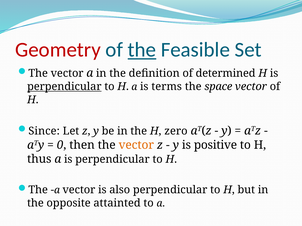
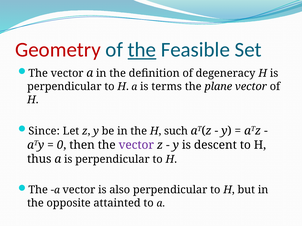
determined: determined -> degeneracy (226, 74)
perpendicular underline: present -> none (64, 87)
space: space -> plane (218, 87)
zero: zero -> such (176, 131)
vector colour: orange -> purple (136, 145)
positive: positive -> descent (215, 145)
